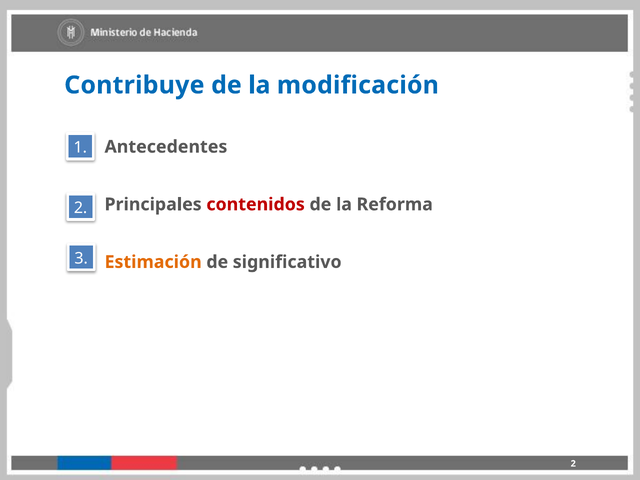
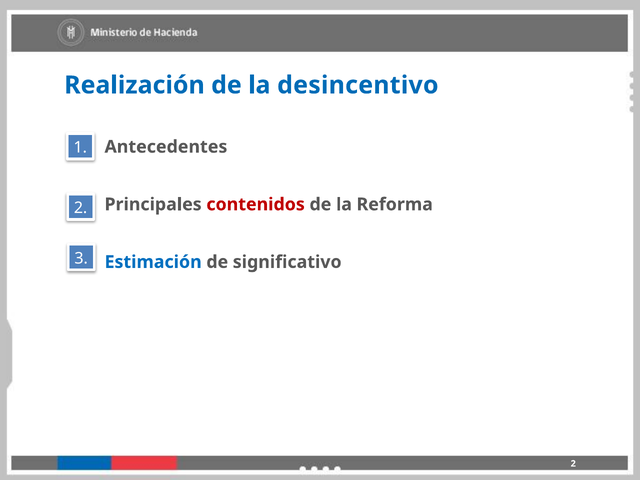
Contribuye: Contribuye -> Realización (134, 85)
modificación: modificación -> desincentivo (358, 85)
Estimación colour: orange -> blue (153, 262)
